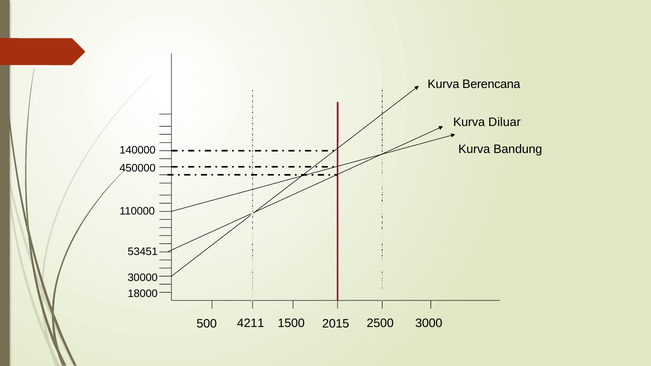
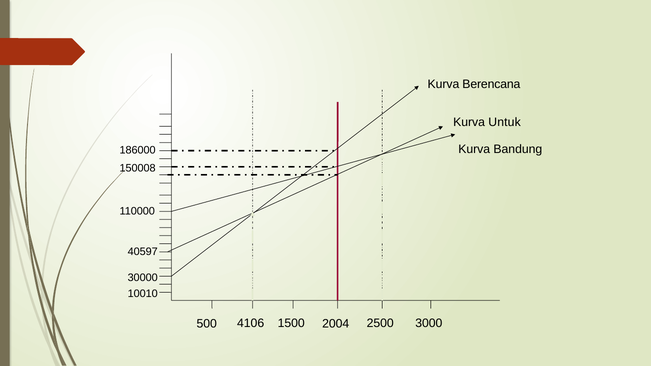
Diluar: Diluar -> Untuk (505, 122)
140000: 140000 -> 186000 (138, 150)
450000: 450000 -> 150008 (138, 168)
53451: 53451 -> 40597 (143, 252)
18000: 18000 -> 10010 (143, 294)
4211: 4211 -> 4106 (251, 323)
2015: 2015 -> 2004 (336, 324)
